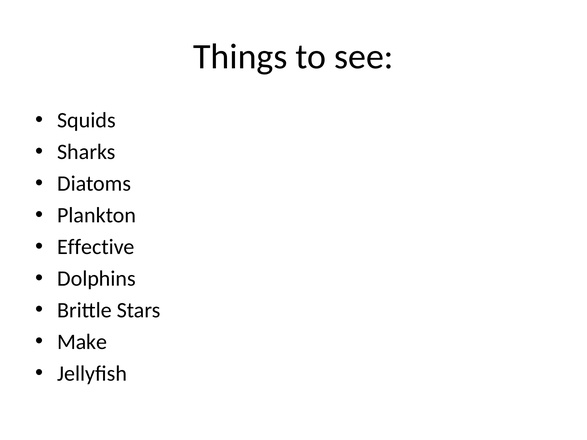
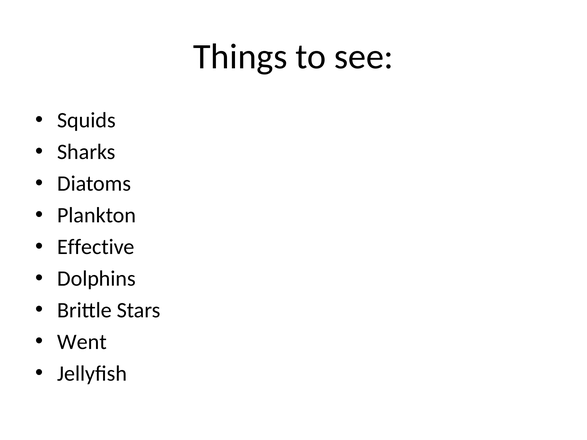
Make: Make -> Went (82, 342)
